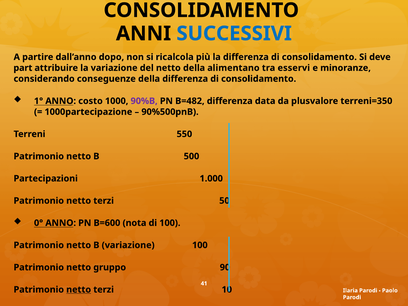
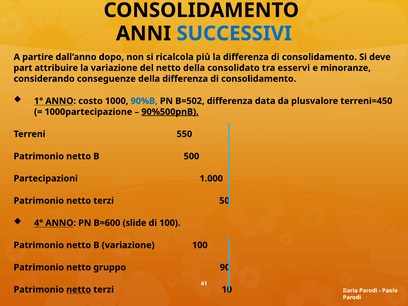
alimentano: alimentano -> consolidato (233, 68)
90%B colour: purple -> blue (144, 101)
B=482: B=482 -> B=502 (190, 101)
terreni=350: terreni=350 -> terreni=450 (366, 101)
90%500pnB underline: none -> present (170, 112)
0°: 0° -> 4° (39, 223)
nota: nota -> slide (134, 223)
